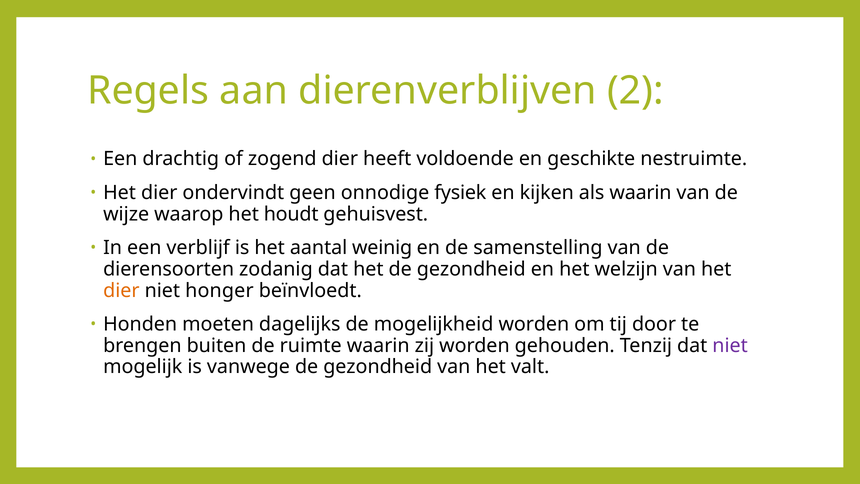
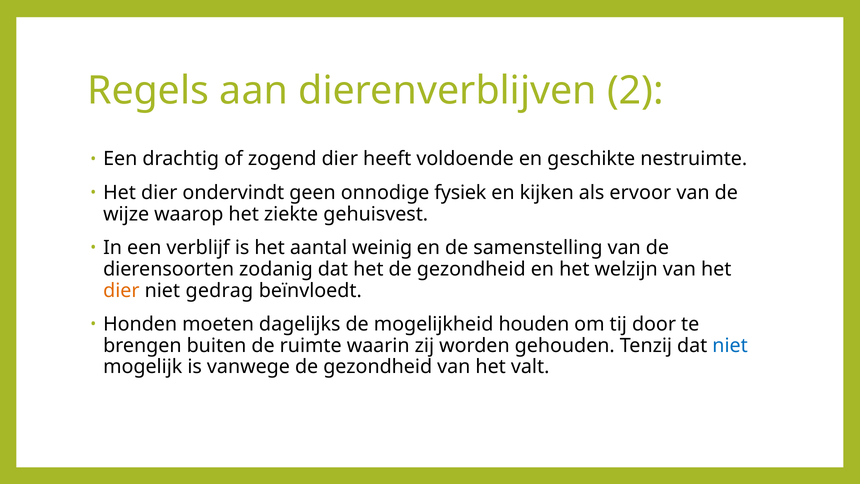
als waarin: waarin -> ervoor (640, 193)
houdt: houdt -> ziekte (291, 214)
honger: honger -> gedrag (219, 290)
mogelijkheid worden: worden -> houden (534, 324)
niet colour: purple -> blue (730, 345)
